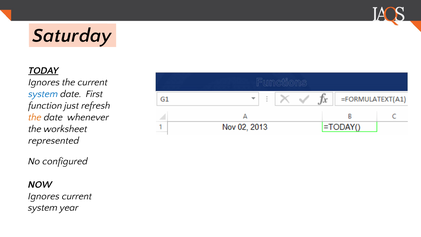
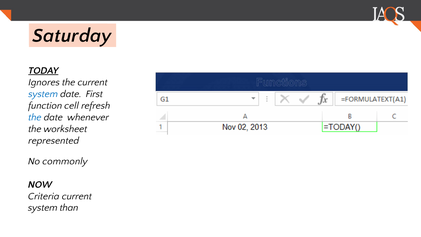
just: just -> cell (72, 106)
the colour: orange -> blue (35, 117)
configured: configured -> commonly (65, 161)
Ignores: Ignores -> Criteria (44, 196)
year: year -> than (69, 208)
